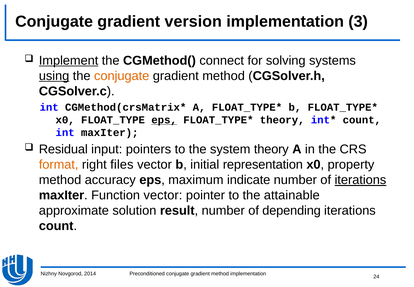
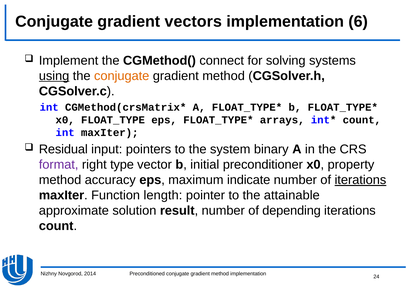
version: version -> vectors (193, 22)
3: 3 -> 6 (358, 22)
Implement underline: present -> none (69, 60)
eps underline: present -> none (164, 120)
theory: theory -> arrays (282, 120)
system theory: theory -> binary (271, 149)
format colour: orange -> purple (59, 165)
files: files -> type (122, 165)
representation: representation -> preconditioner (263, 165)
Function vector: vector -> length (163, 195)
